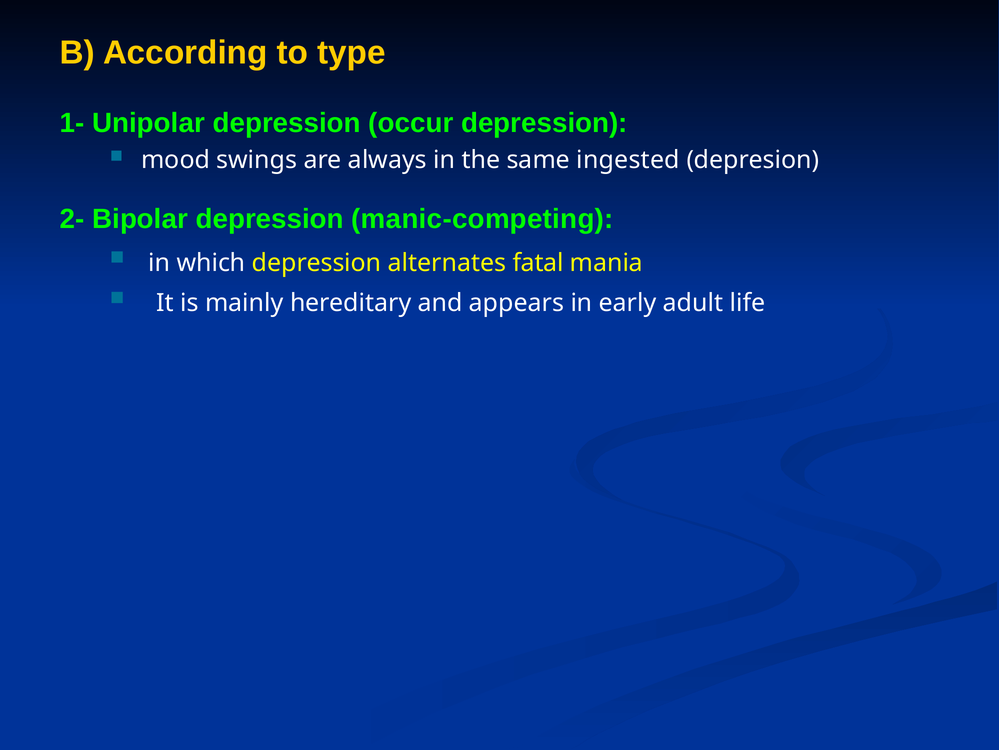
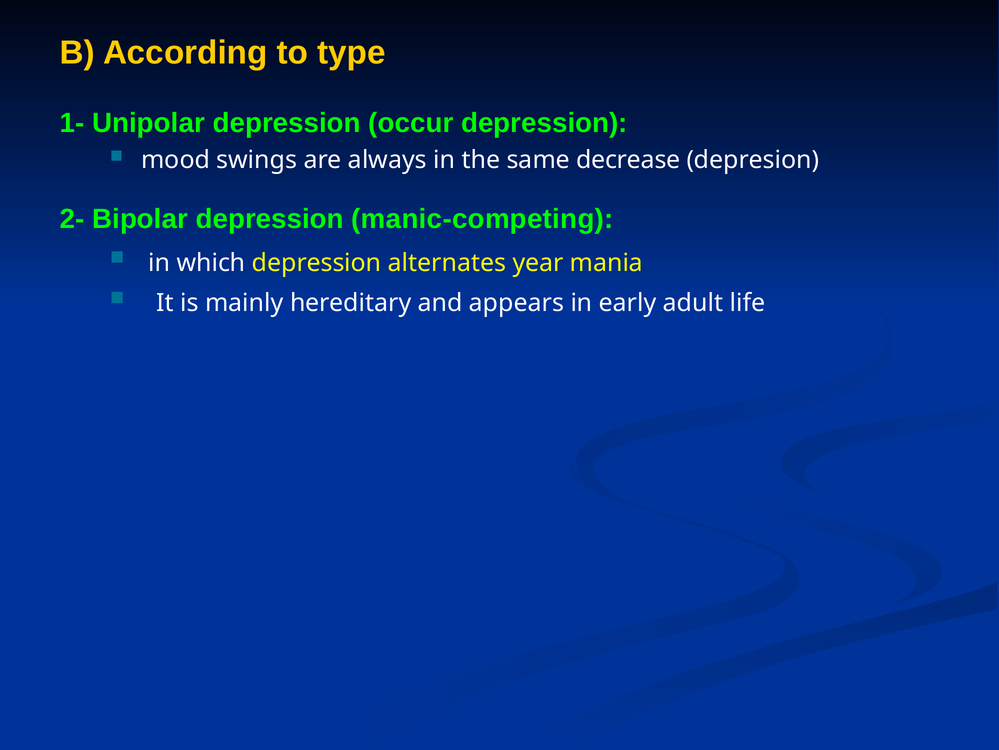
ingested: ingested -> decrease (628, 160)
fatal: fatal -> year (538, 263)
